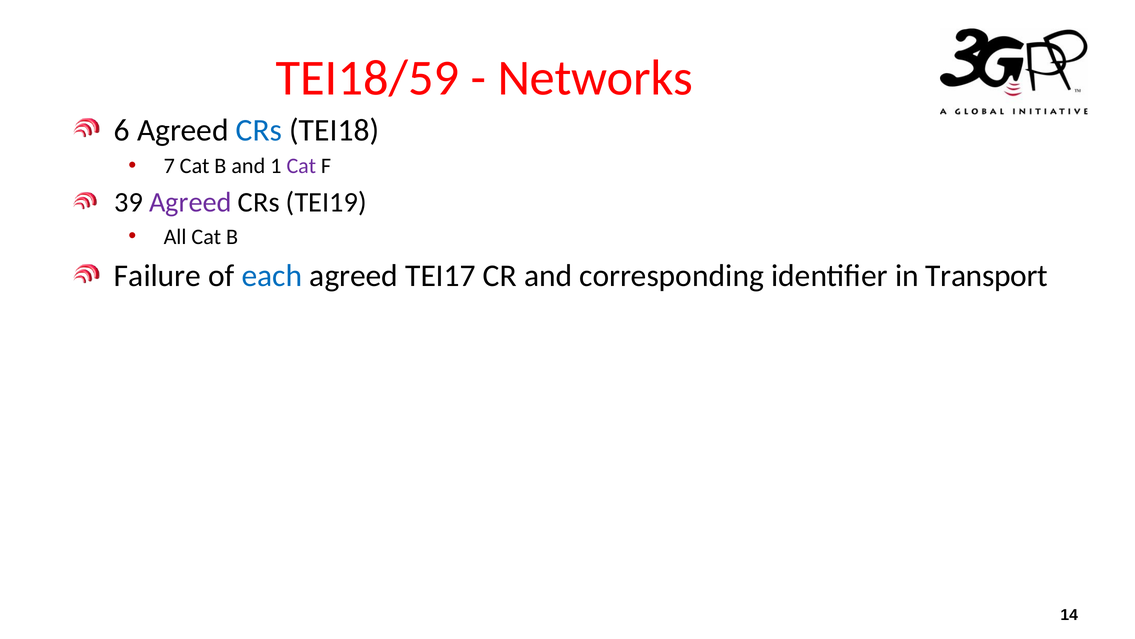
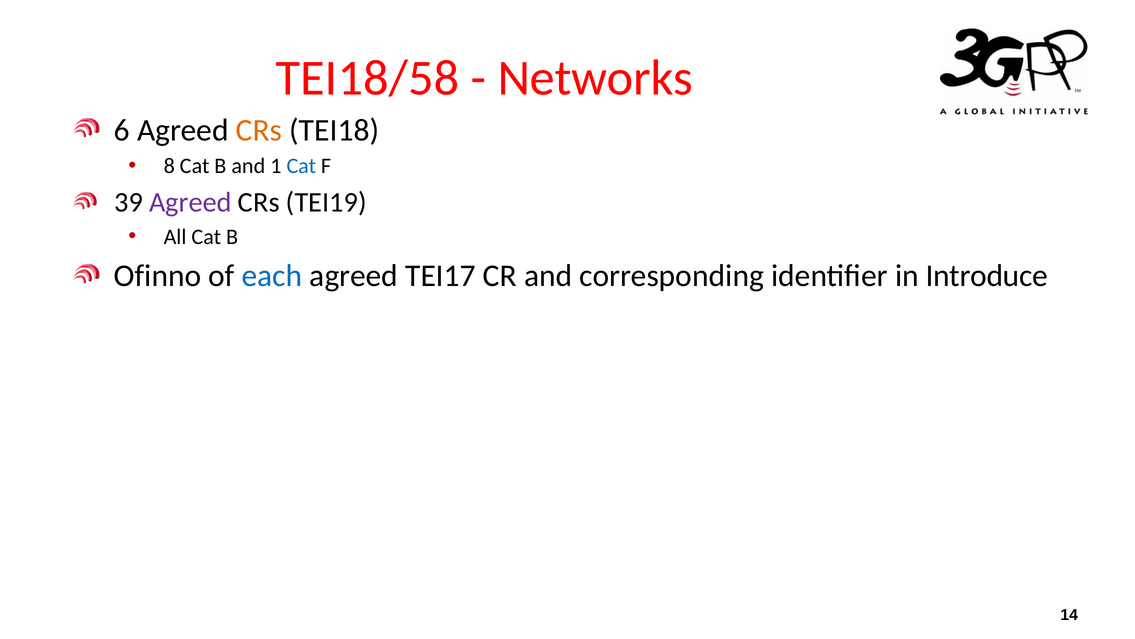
TEI18/59: TEI18/59 -> TEI18/58 (367, 78)
CRs colour: blue -> orange (259, 130)
7: 7 -> 8 (169, 166)
Cat colour: purple -> blue (301, 166)
Failure: Failure -> Ofinno (158, 276)
Transport: Transport -> Introduce (987, 276)
